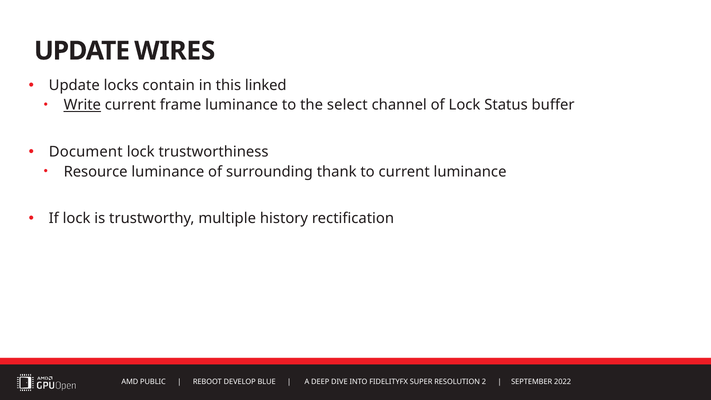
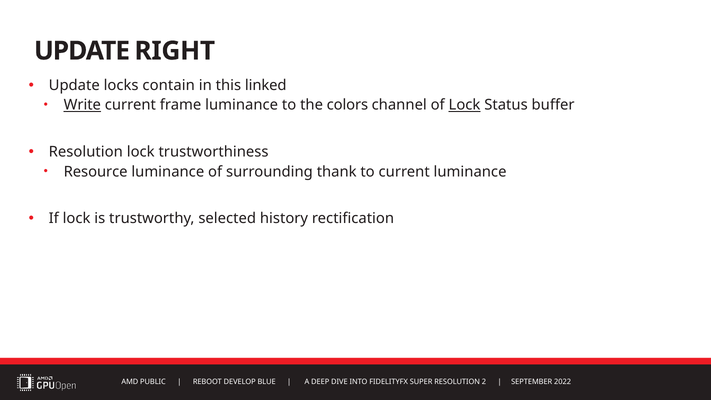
WIRES: WIRES -> RIGHT (175, 51)
select: select -> colors (347, 105)
Lock underline: none -> present (464, 105)
Document: Document -> Resolution (86, 152)
multiple: multiple -> selected (227, 219)
